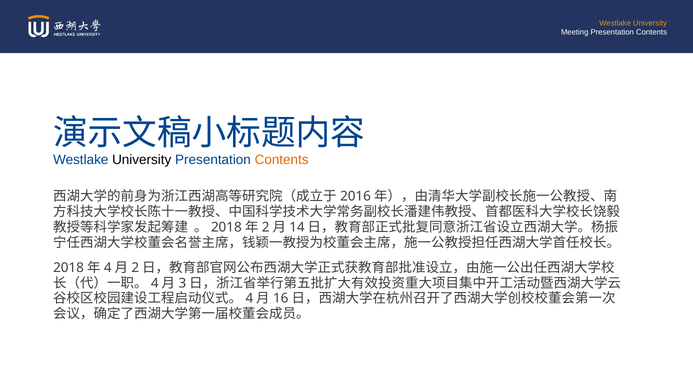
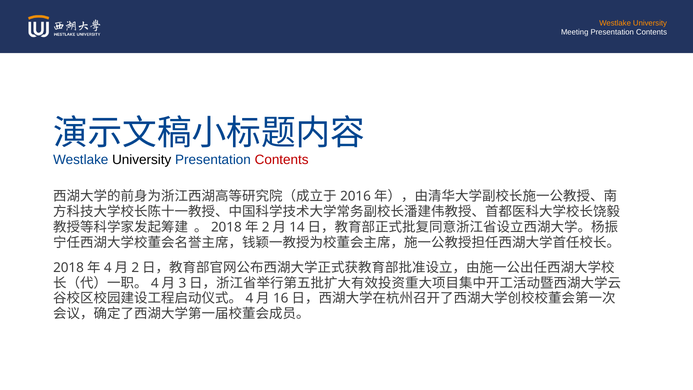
Contents colour: orange -> red (282, 160)
